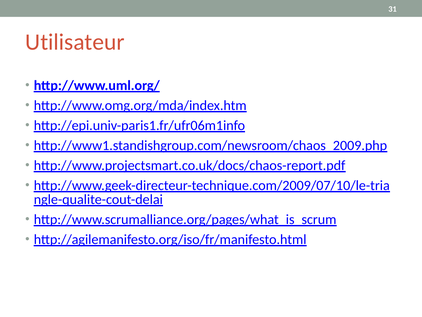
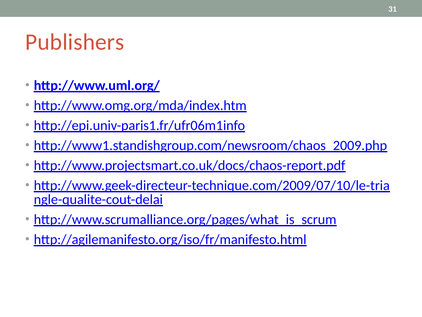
Utilisateur: Utilisateur -> Publishers (75, 42)
